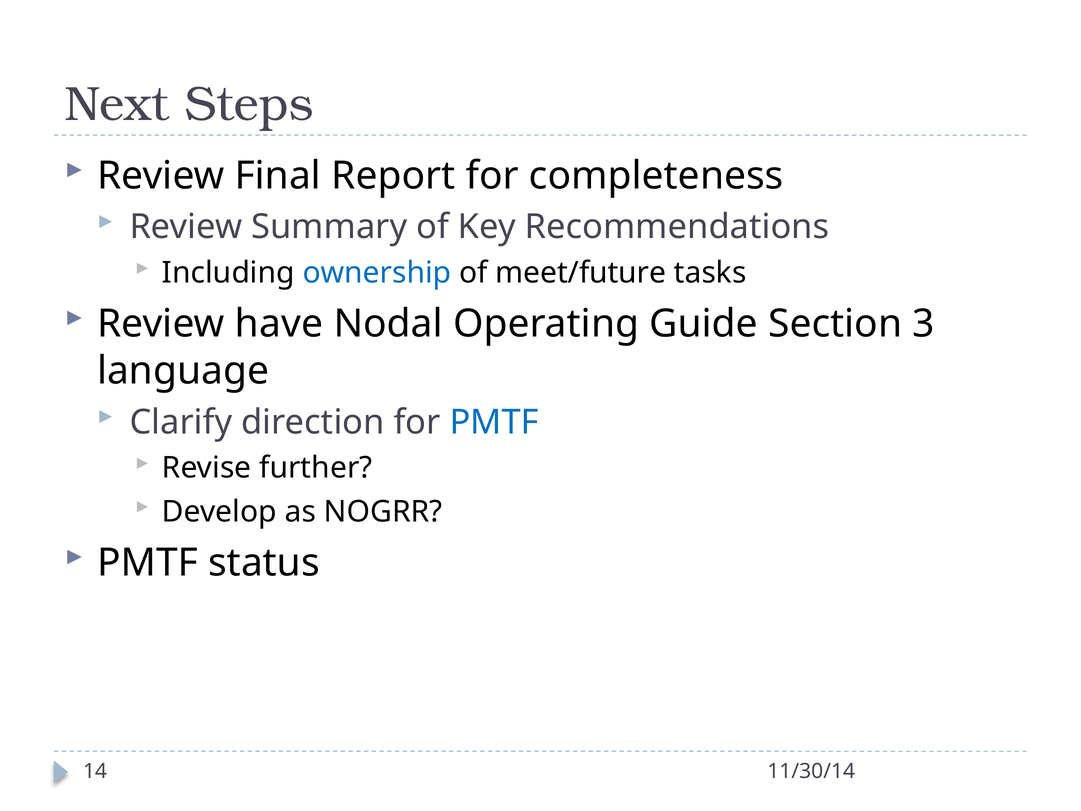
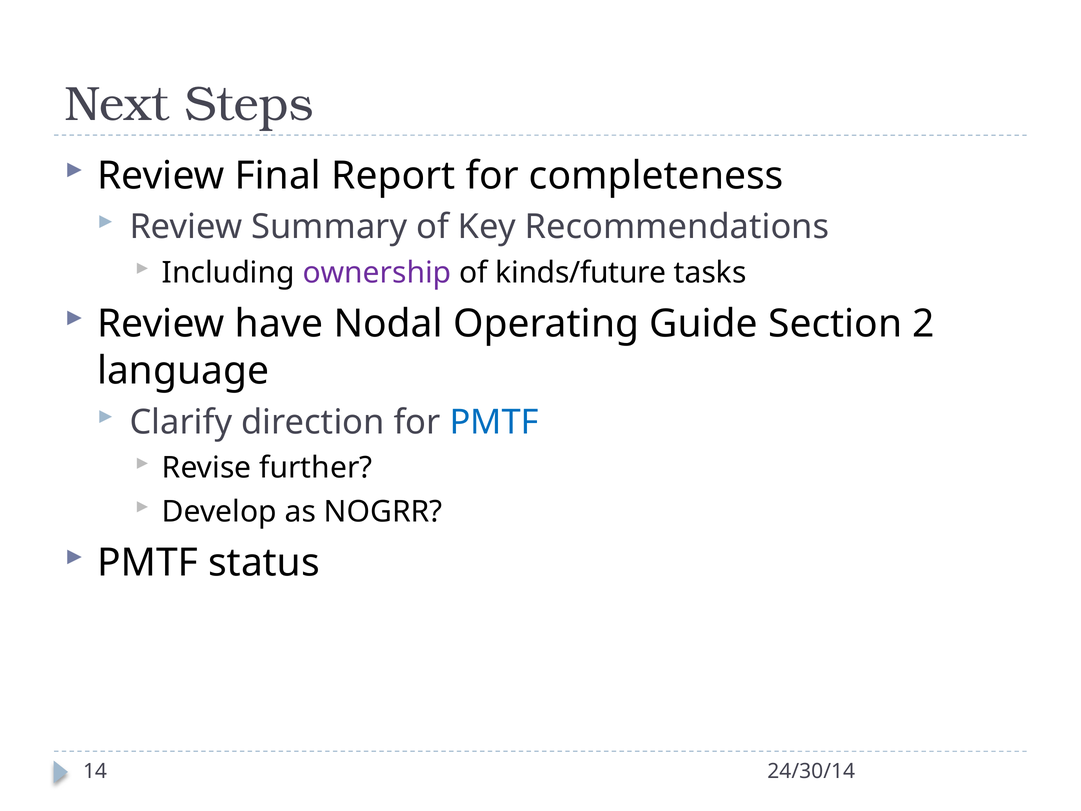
ownership colour: blue -> purple (377, 273)
meet/future: meet/future -> kinds/future (581, 273)
3: 3 -> 2 (924, 324)
11/30/14: 11/30/14 -> 24/30/14 (811, 771)
